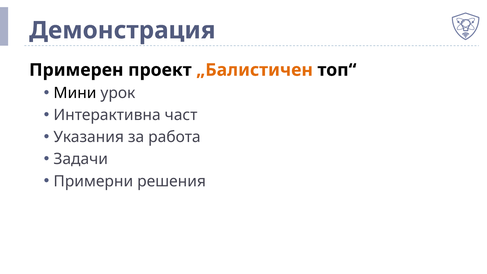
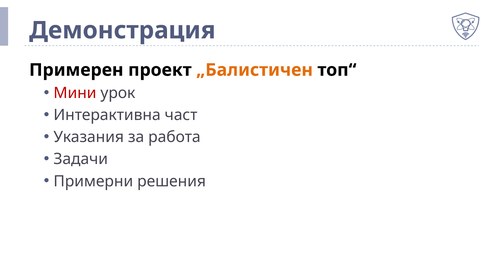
Мини colour: black -> red (75, 93)
